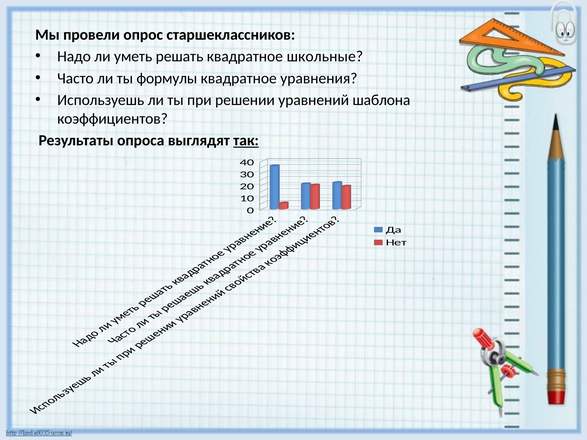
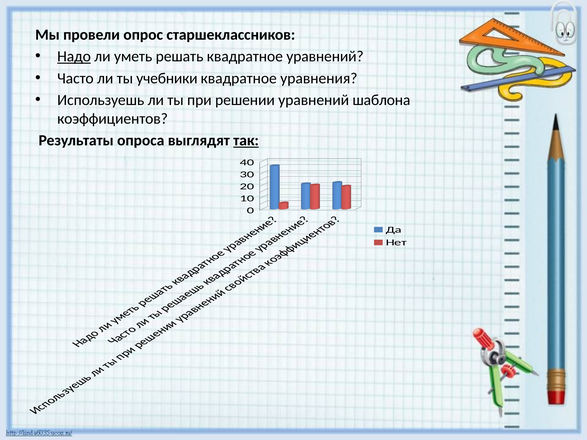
Надо underline: none -> present (74, 57)
квадратное школьные: школьные -> уравнений (325, 57)
формулы: формулы -> учебники (167, 78)
